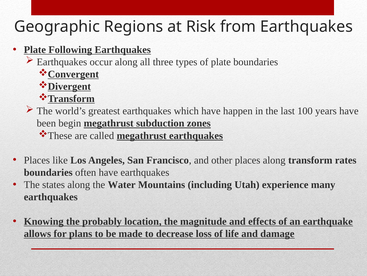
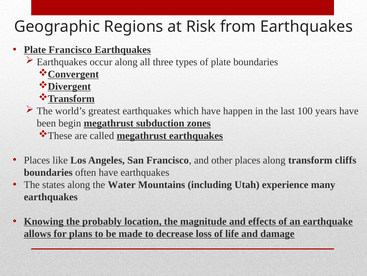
Plate Following: Following -> Francisco (70, 50)
rates: rates -> cliffs (346, 160)
